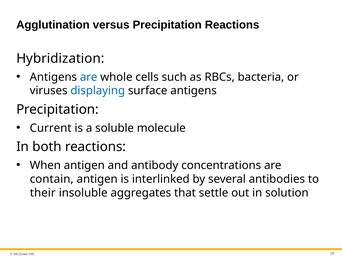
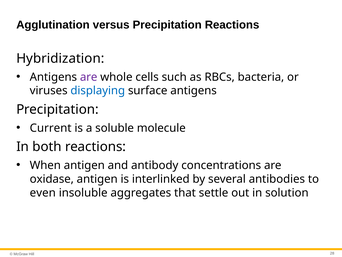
are colour: blue -> purple (89, 77)
contain: contain -> oxidase (52, 179)
their: their -> even (43, 192)
